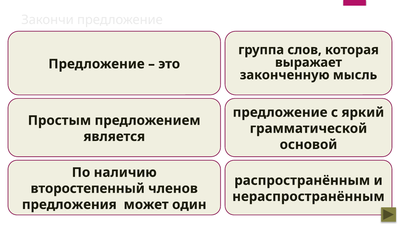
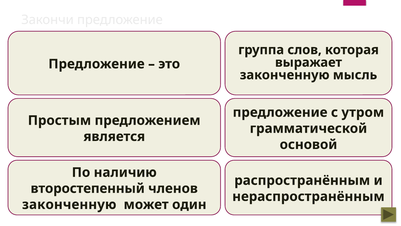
яркий: яркий -> утром (363, 112)
предложения: предложения -> законченную (69, 204)
